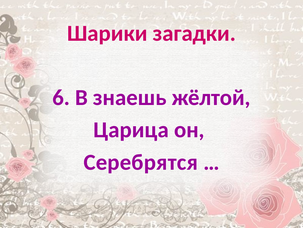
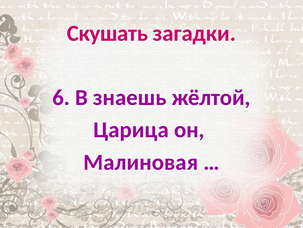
Шарики: Шарики -> Скушать (107, 33)
Серебрятся: Серебрятся -> Малиновая (141, 162)
